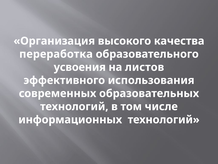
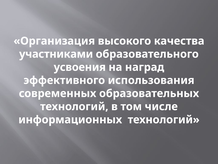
переработка: переработка -> участниками (56, 54)
листов: листов -> наград (145, 67)
